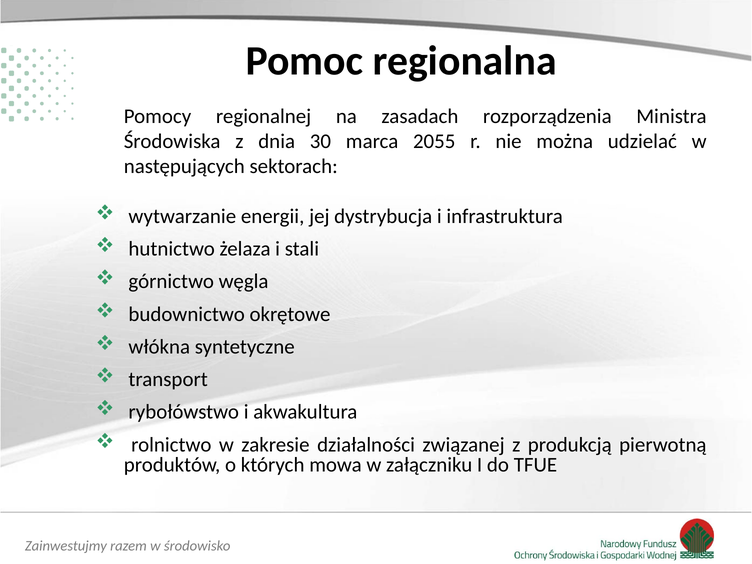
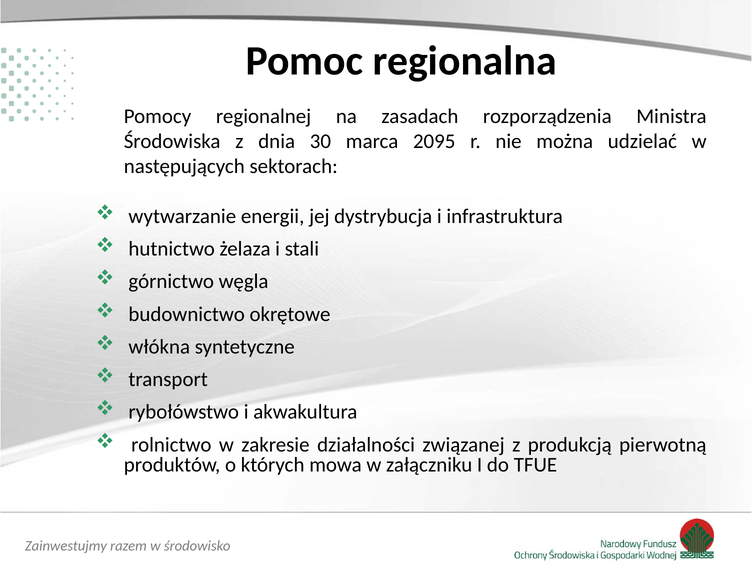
2055: 2055 -> 2095 (434, 141)
